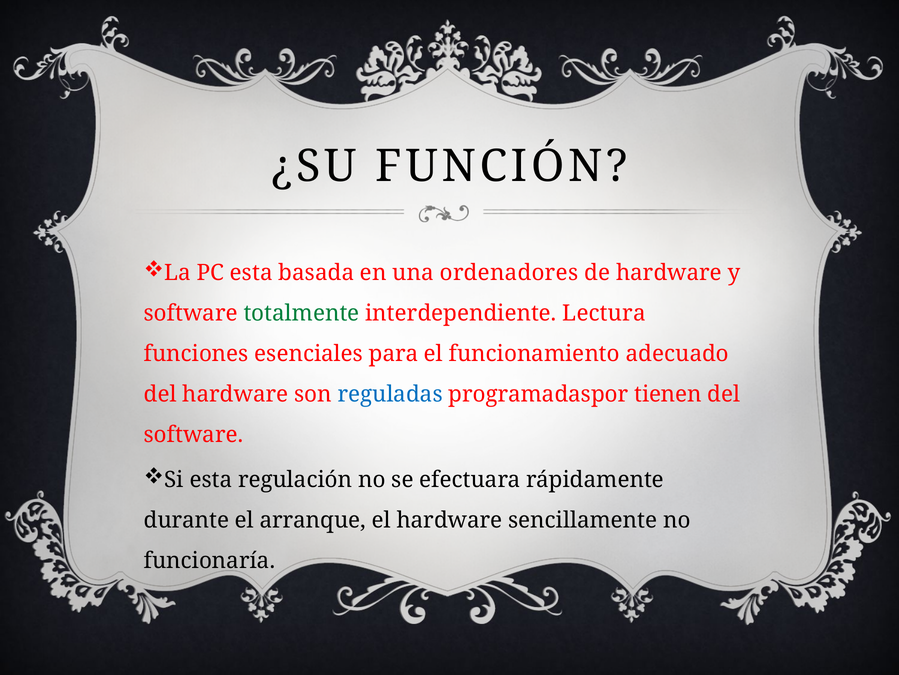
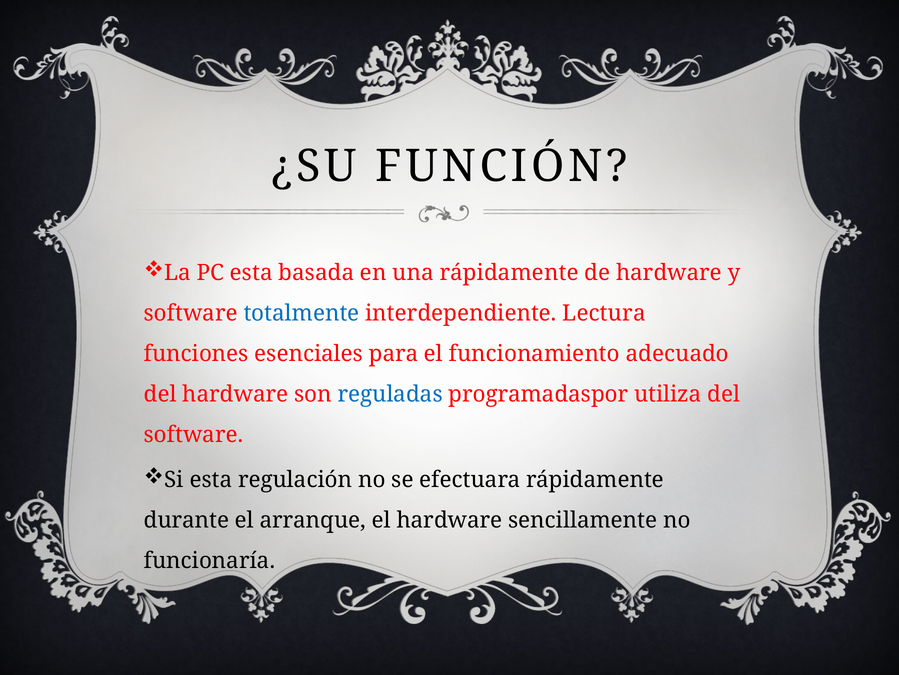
una ordenadores: ordenadores -> rápidamente (509, 273)
totalmente colour: green -> blue (302, 313)
tienen: tienen -> utiliza (668, 394)
